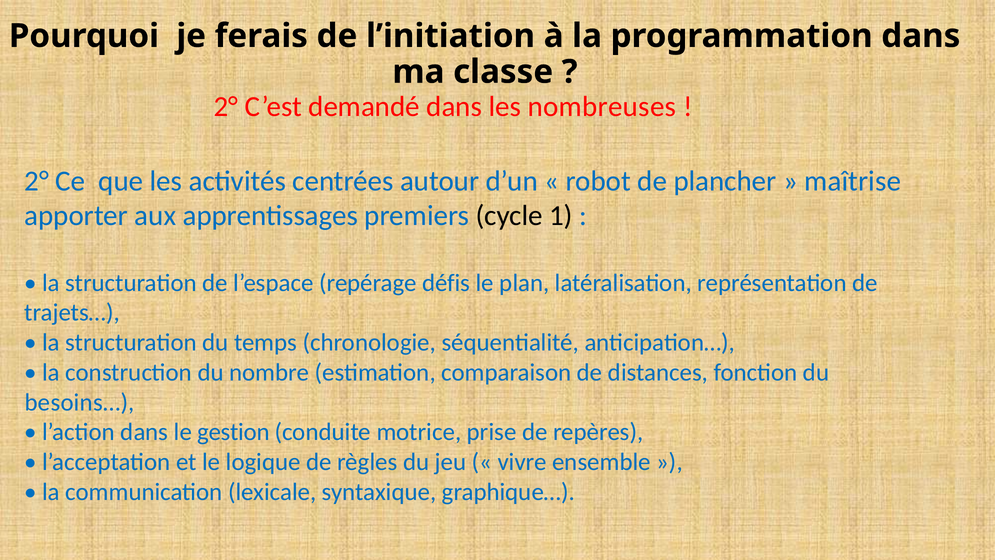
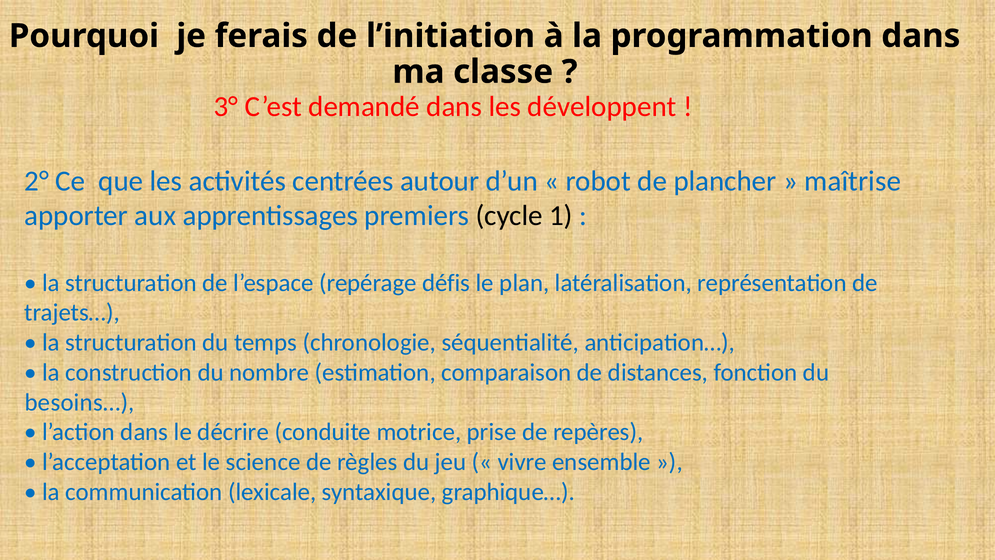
2°: 2° -> 3° (226, 107)
nombreuses: nombreuses -> développent (602, 107)
gestion: gestion -> décrire (233, 432)
logique: logique -> science (263, 462)
